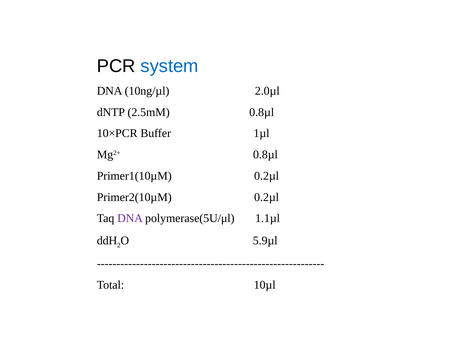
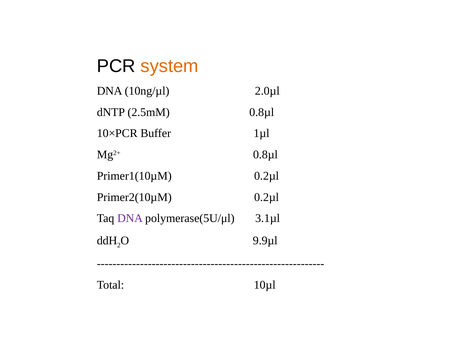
system colour: blue -> orange (170, 66)
1.1µl: 1.1µl -> 3.1µl (268, 218)
5.9µl: 5.9µl -> 9.9µl (265, 241)
